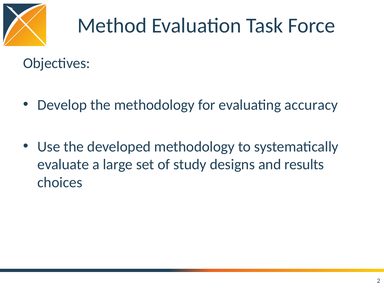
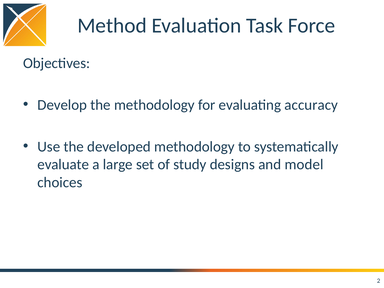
results: results -> model (304, 164)
